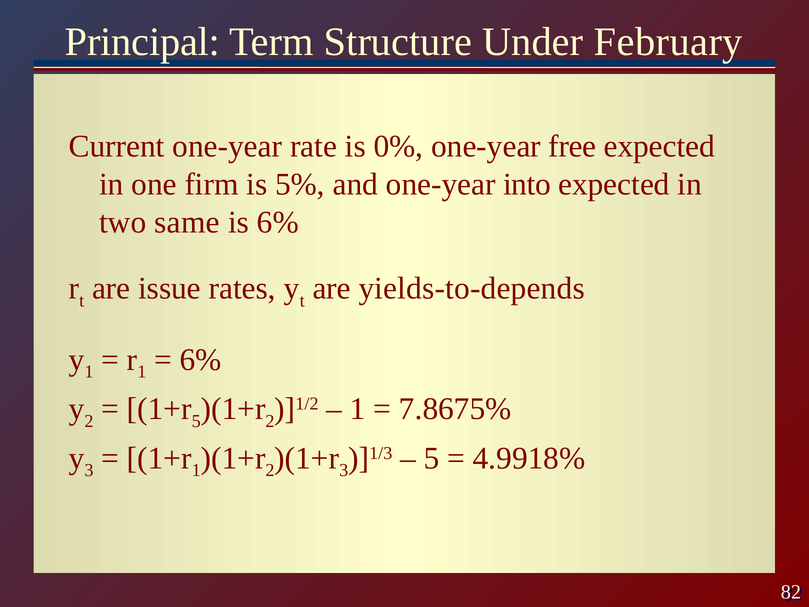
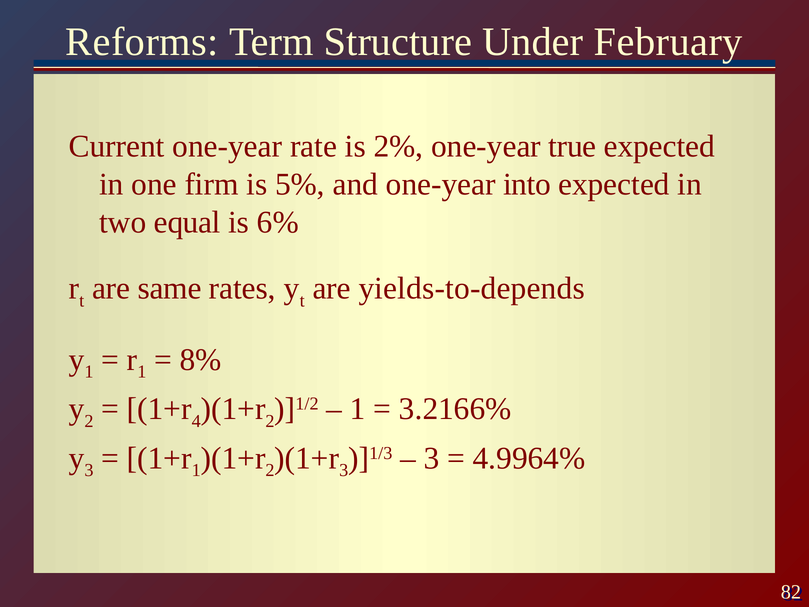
Principal: Principal -> Reforms (142, 42)
0%: 0% -> 2% (398, 147)
free: free -> true (572, 147)
same: same -> equal (187, 222)
issue: issue -> same (170, 288)
6%: 6% -> 8% (201, 359)
5: 5 -> 4 (196, 421)
7.8675%: 7.8675% -> 3.2166% (455, 409)
5: 5 -> 3 (432, 458)
4.9918%: 4.9918% -> 4.9964% (529, 458)
